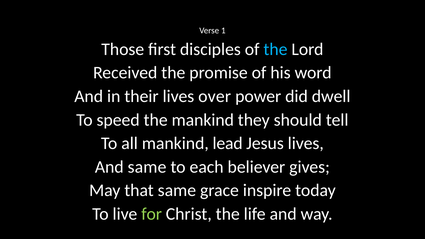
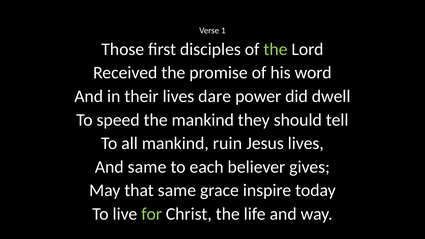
the colour: light blue -> light green (275, 49)
over: over -> dare (215, 96)
lead: lead -> ruin (227, 143)
